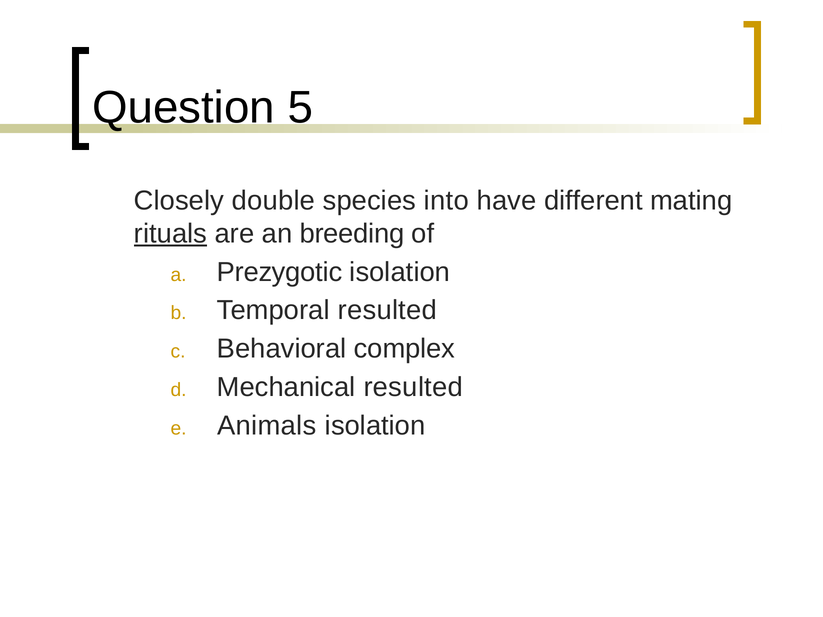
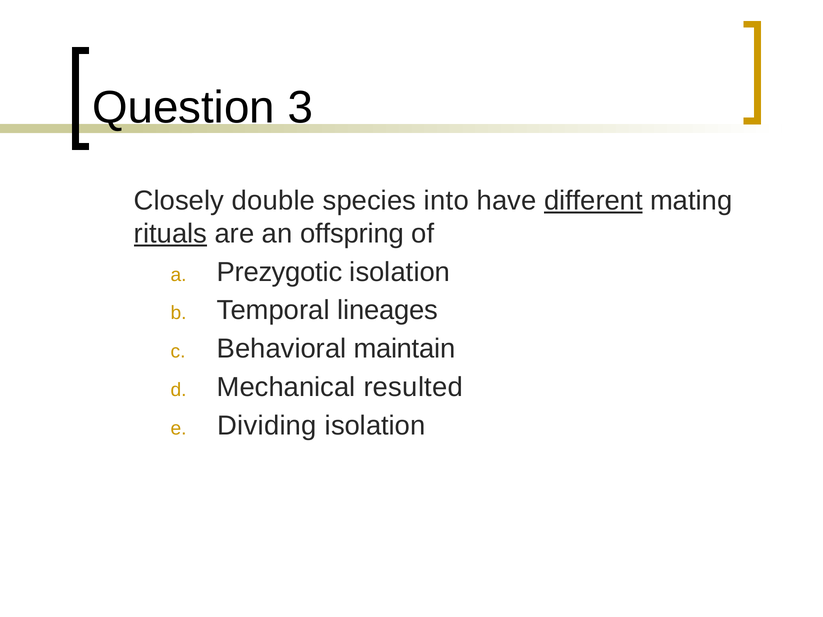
5: 5 -> 3 (300, 108)
different underline: none -> present (593, 201)
breeding: breeding -> offspring (352, 234)
Temporal resulted: resulted -> lineages (388, 311)
complex: complex -> maintain (404, 349)
Animals: Animals -> Dividing (267, 426)
